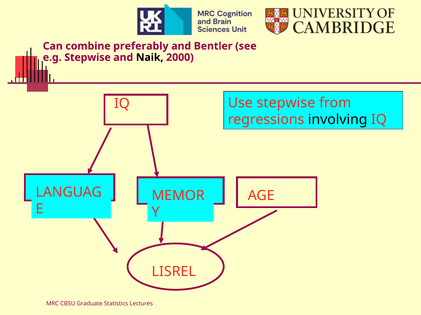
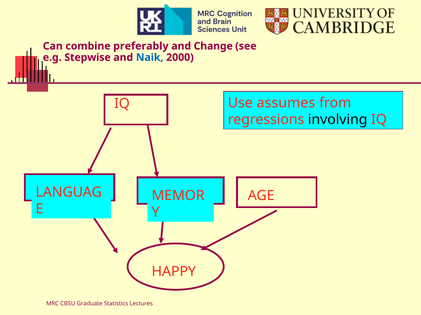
Bentler: Bentler -> Change (213, 46)
Naik colour: black -> blue (150, 58)
Use stepwise: stepwise -> assumes (286, 103)
LISREL: LISREL -> HAPPY (174, 272)
